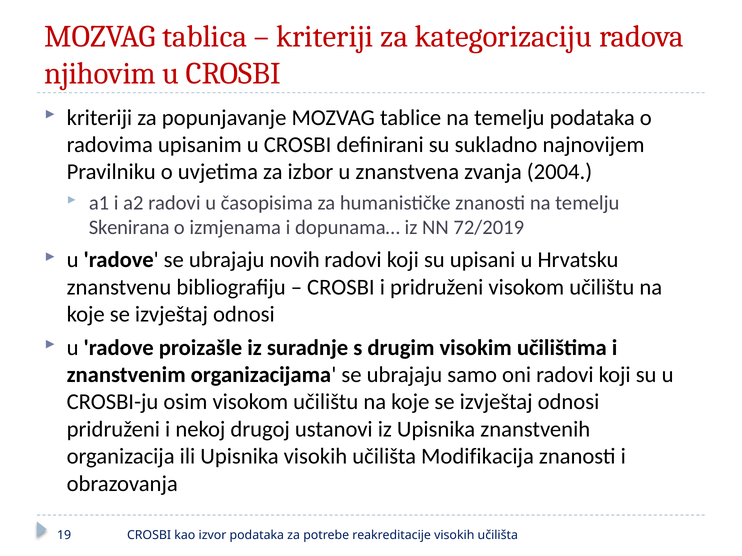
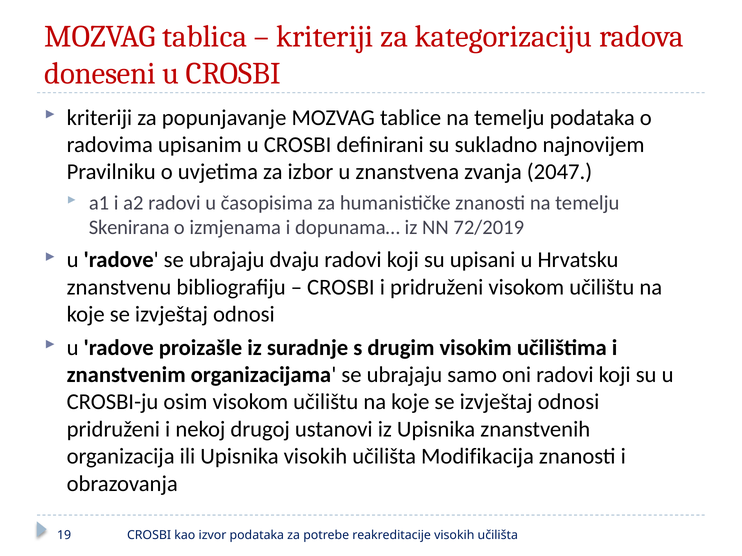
njihovim: njihovim -> doneseni (100, 74)
2004: 2004 -> 2047 (560, 172)
novih: novih -> dvaju (294, 260)
